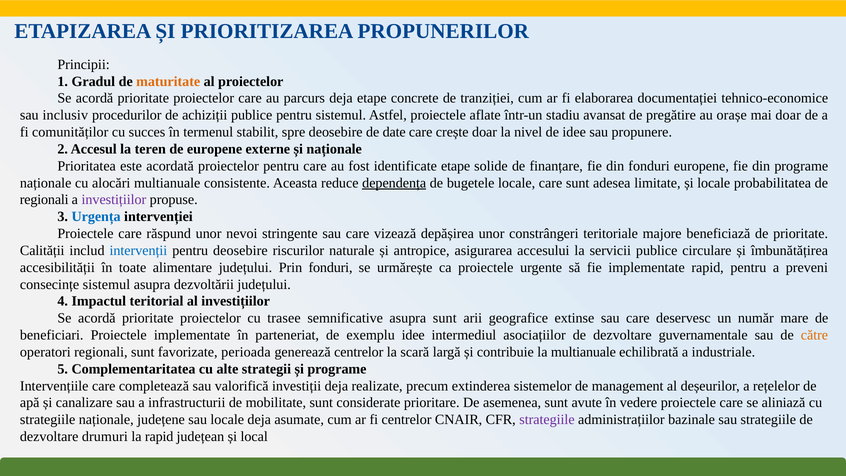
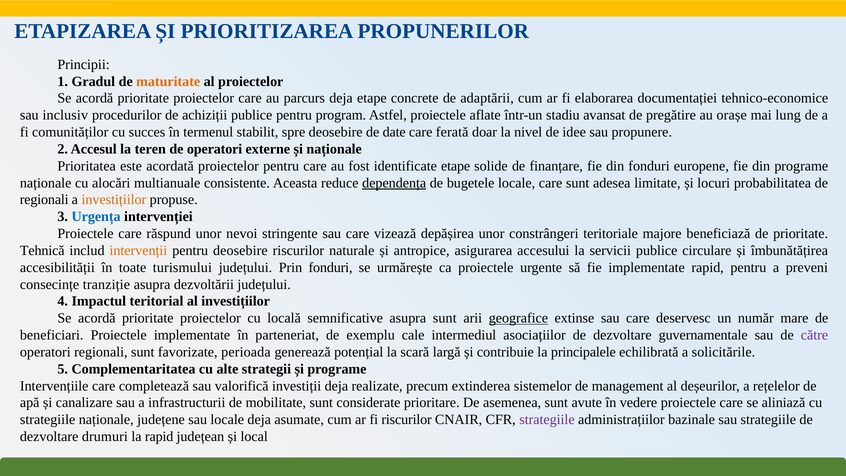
tranziției: tranziției -> adaptării (487, 98)
pentru sistemul: sistemul -> program (341, 115)
mai doar: doar -> lung (788, 115)
crește: crește -> ferată (452, 132)
de europene: europene -> operatori (215, 149)
și locale: locale -> locuri (714, 183)
investițiilor colour: purple -> orange (114, 200)
Calității: Calității -> Tehnică (42, 251)
intervenții colour: blue -> orange (138, 251)
alimentare: alimentare -> turismului (182, 267)
consecințe sistemul: sistemul -> tranziție (106, 284)
trasee: trasee -> locală (284, 318)
geografice underline: none -> present (518, 318)
exemplu idee: idee -> cale (413, 335)
către colour: orange -> purple (814, 335)
generează centrelor: centrelor -> potențial (359, 352)
la multianuale: multianuale -> principalele (583, 352)
industriale: industriale -> solicitările (723, 352)
fi centrelor: centrelor -> riscurilor (407, 420)
